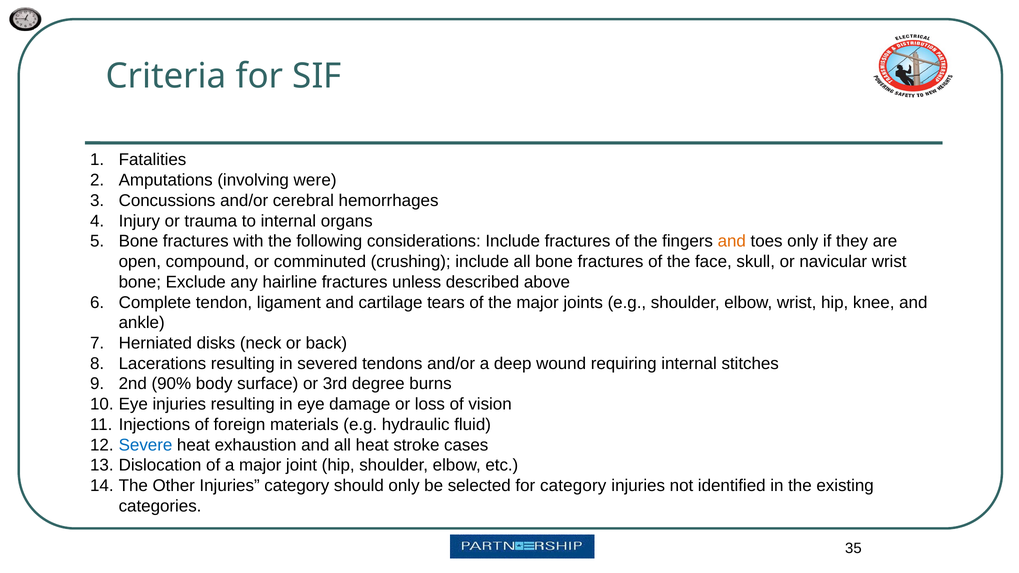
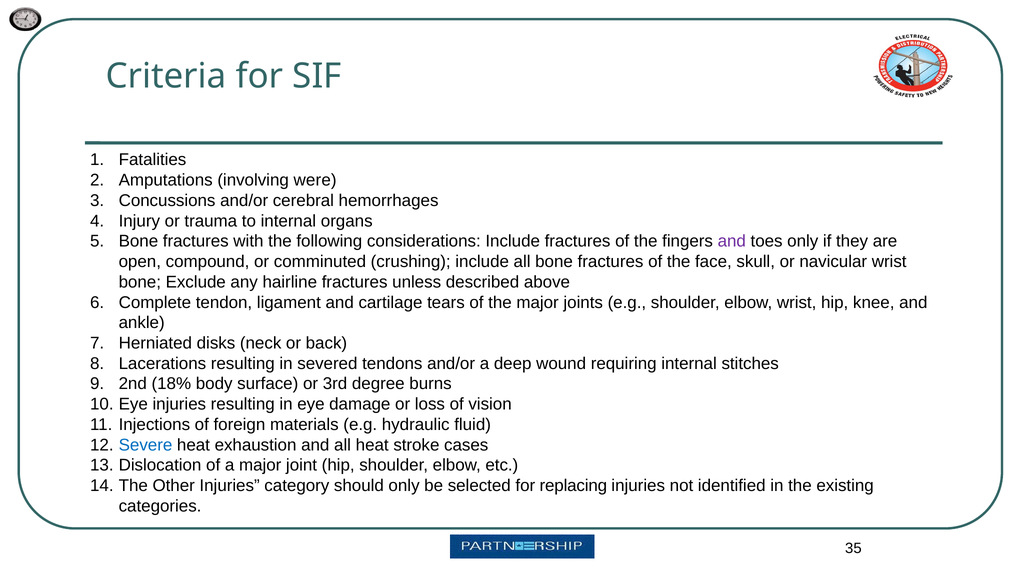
and colour: orange -> purple (732, 241)
90%: 90% -> 18% (171, 384)
for category: category -> replacing (573, 486)
